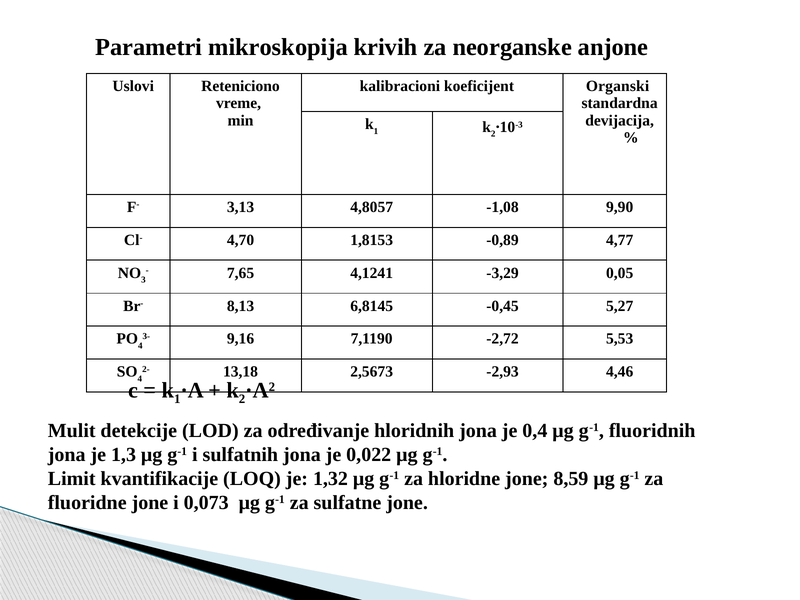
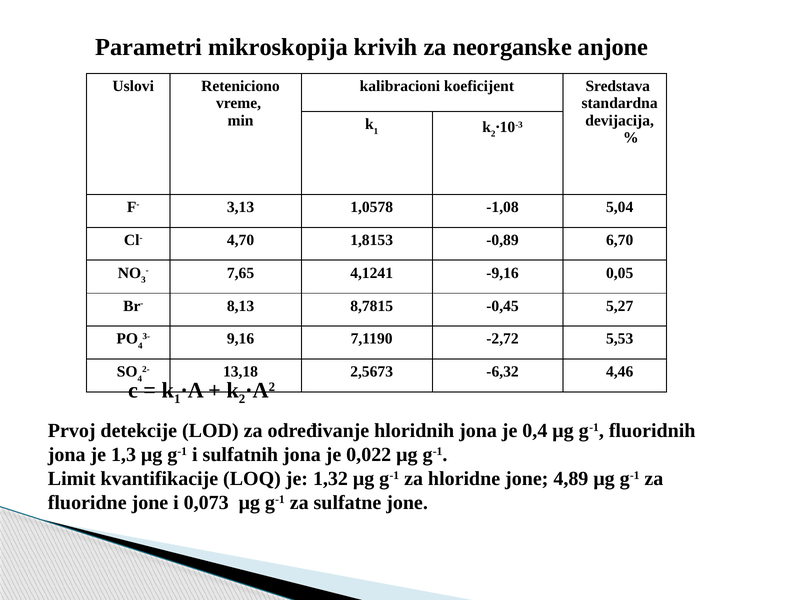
Organski: Organski -> Sredstava (618, 86)
4,8057: 4,8057 -> 1,0578 (372, 207)
9,90: 9,90 -> 5,04 (620, 207)
4,77: 4,77 -> 6,70 (620, 240)
-3,29: -3,29 -> -9,16 (503, 273)
6,8145: 6,8145 -> 8,7815 (372, 306)
-2,93: -2,93 -> -6,32 (503, 372)
Mulit: Mulit -> Prvoj (72, 431)
8,59: 8,59 -> 4,89 (571, 479)
